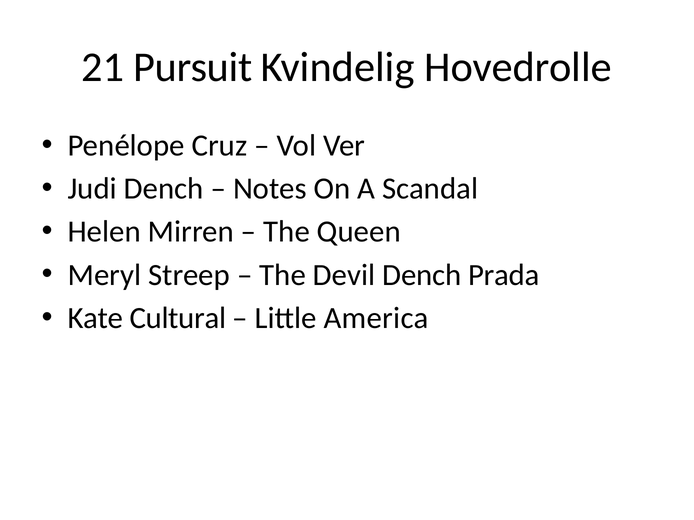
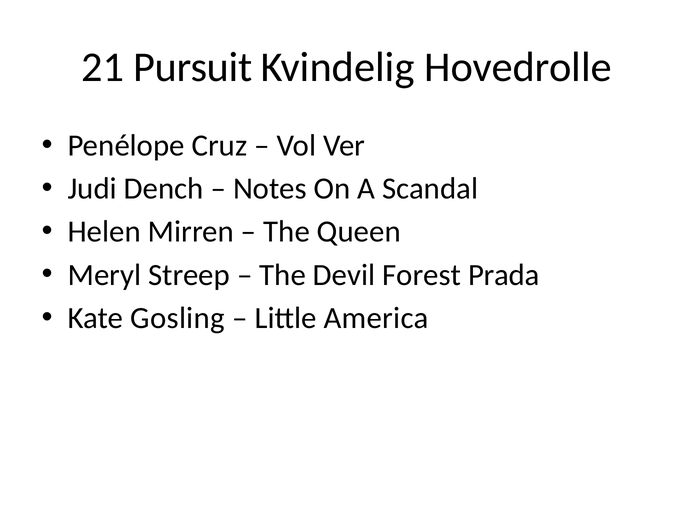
Devil Dench: Dench -> Forest (422, 275)
Cultural: Cultural -> Gosling (178, 318)
